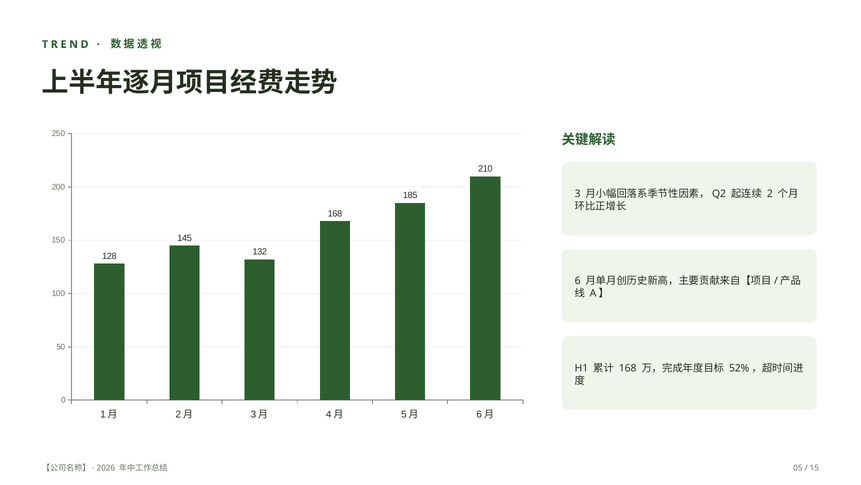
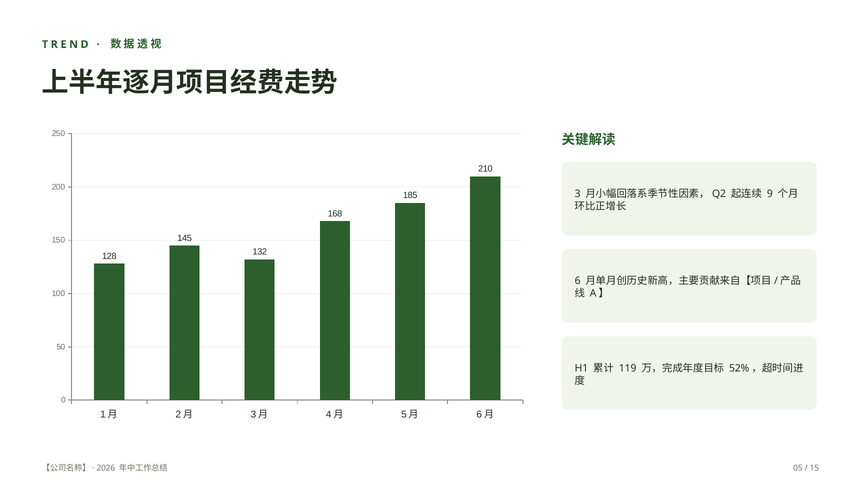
2: 2 -> 9 (770, 193)
168: 168 -> 119 (628, 368)
